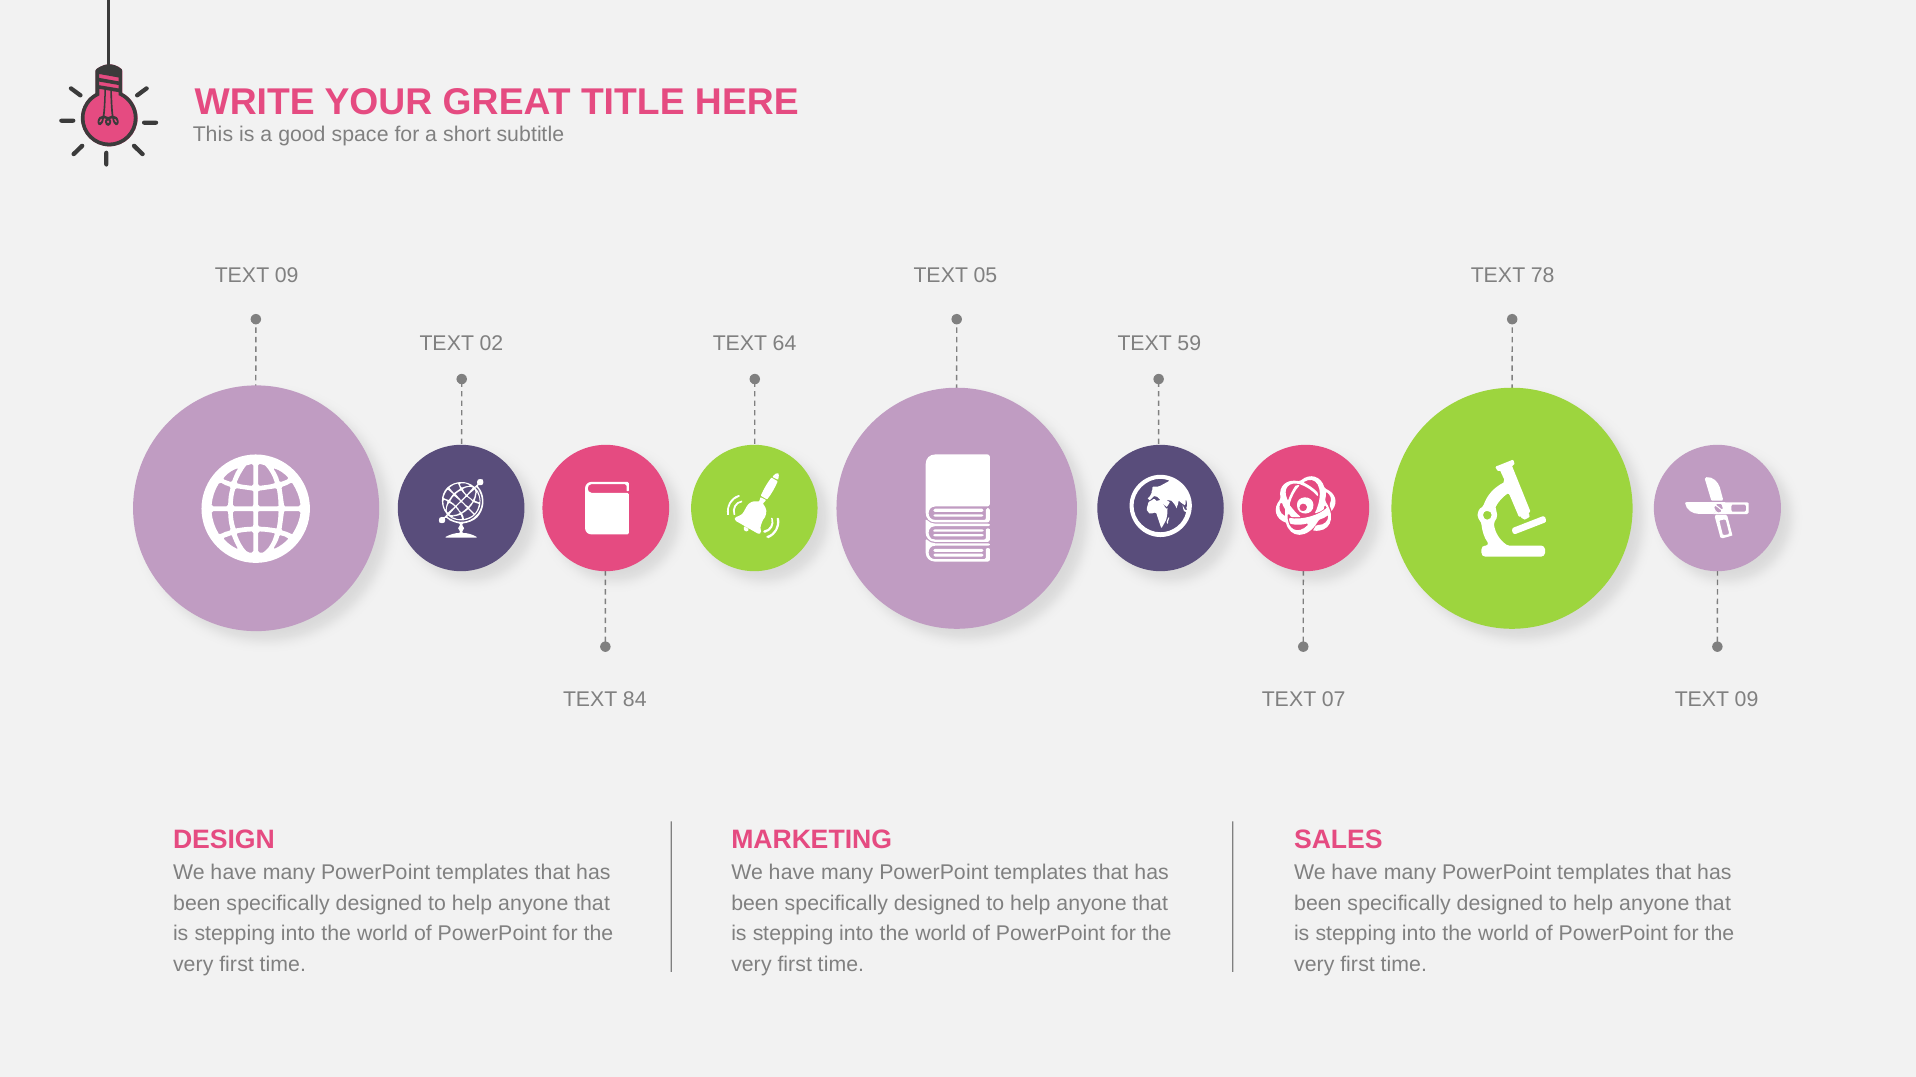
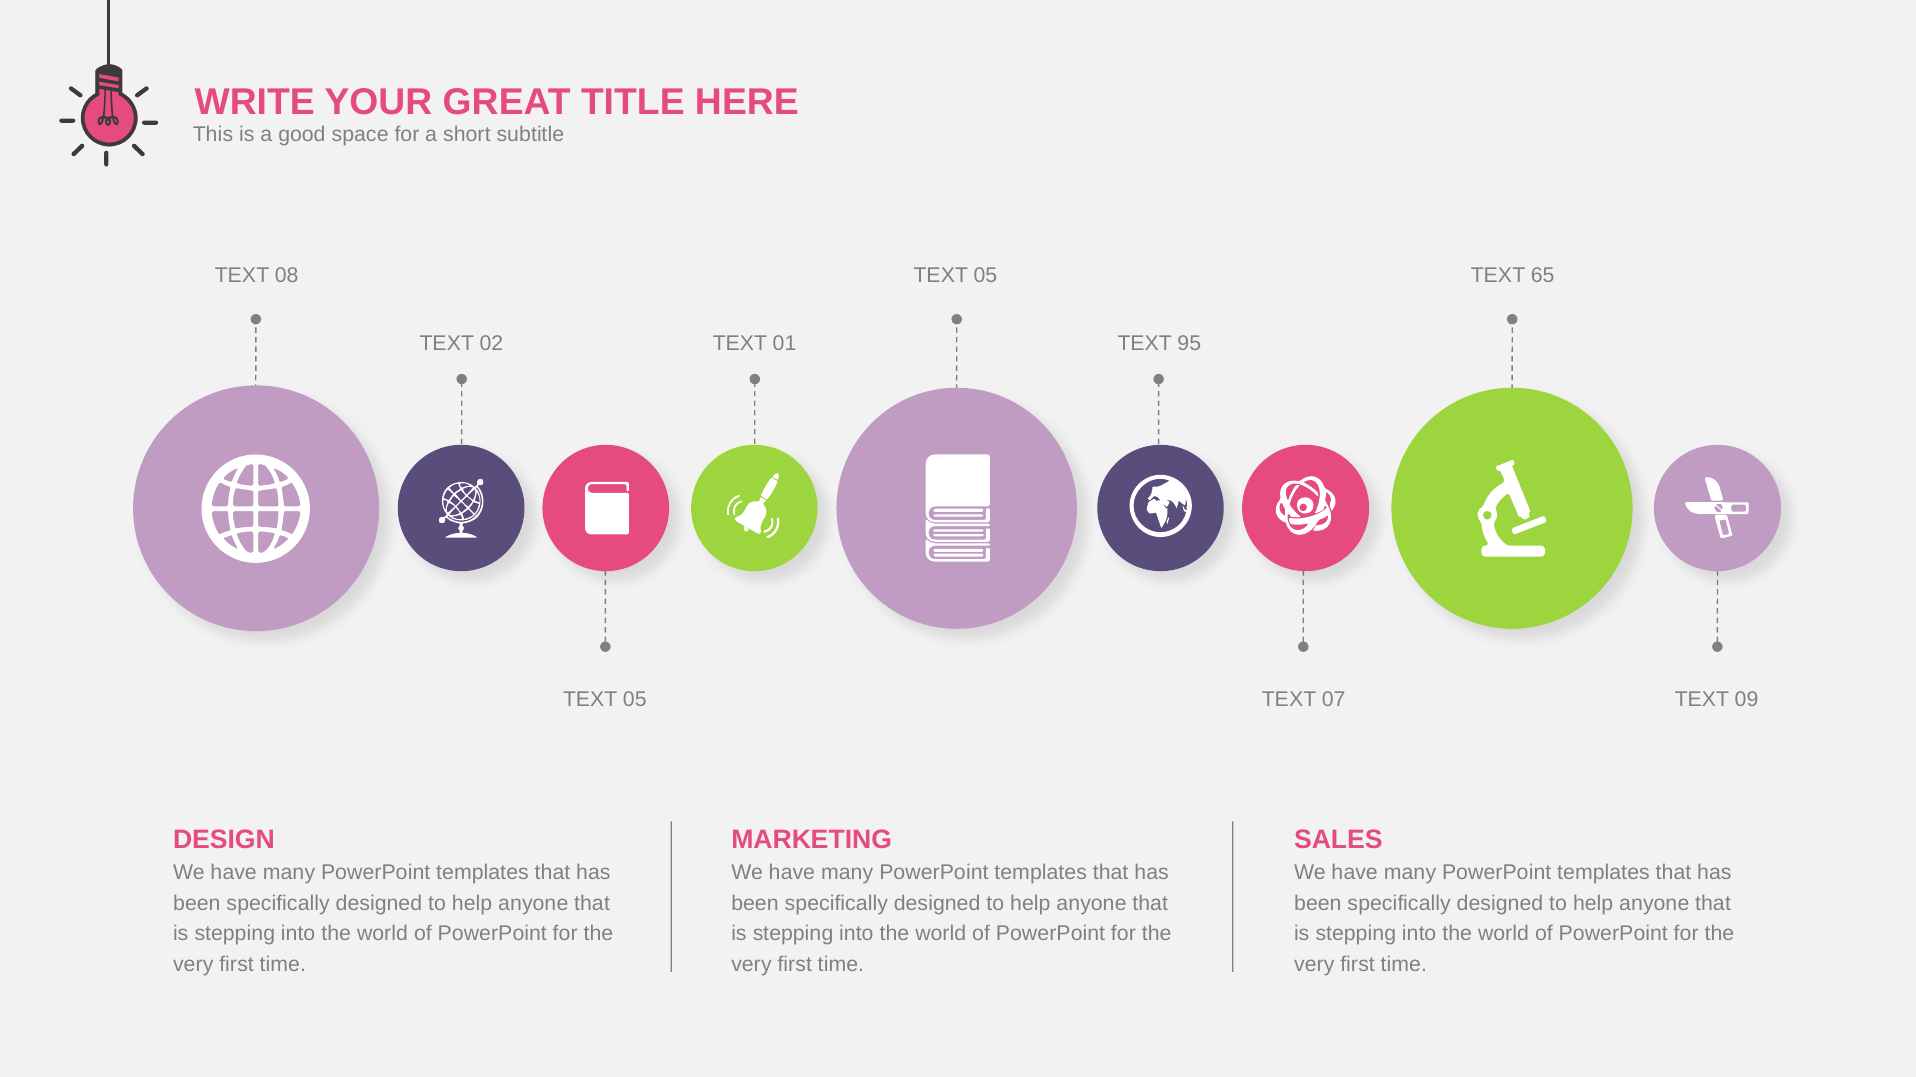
09: 09 -> 08 (287, 276)
78: 78 -> 65 (1543, 276)
64: 64 -> 01 (785, 343)
59: 59 -> 95 (1189, 343)
84: 84 -> 05 (635, 700)
